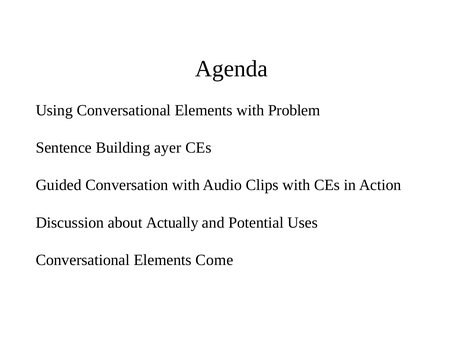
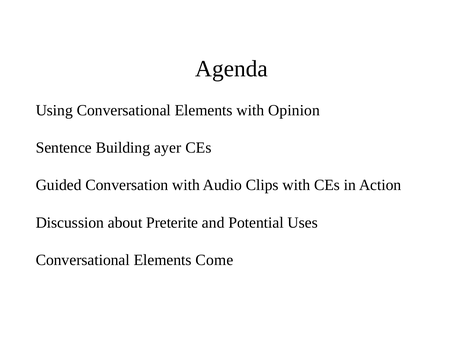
Problem: Problem -> Opinion (294, 110)
Actually: Actually -> Preterite (172, 222)
